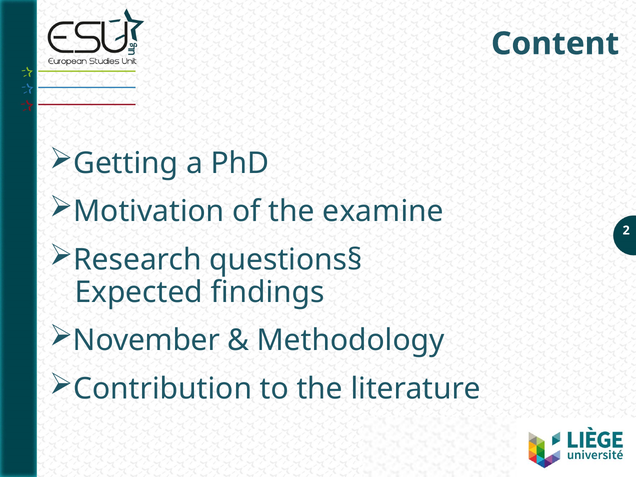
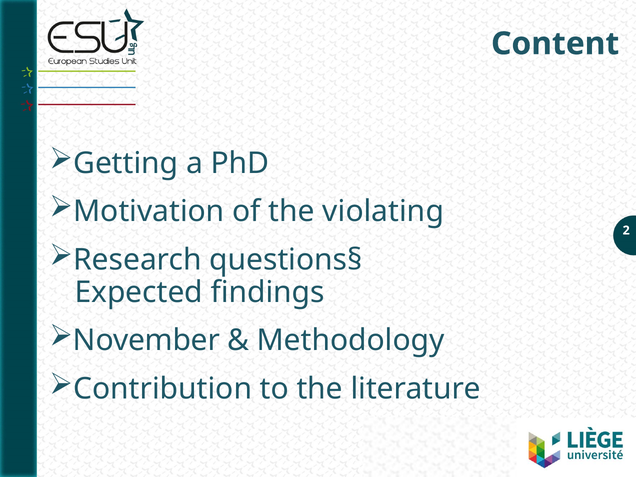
examine: examine -> violating (383, 211)
